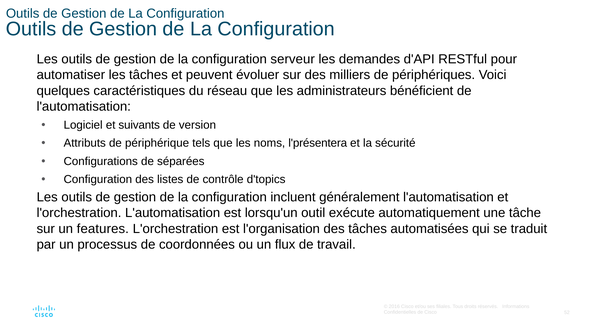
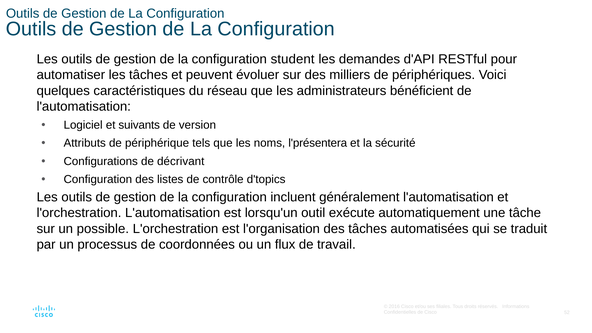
serveur: serveur -> student (293, 59)
séparées: séparées -> décrivant (181, 161)
features: features -> possible (103, 229)
